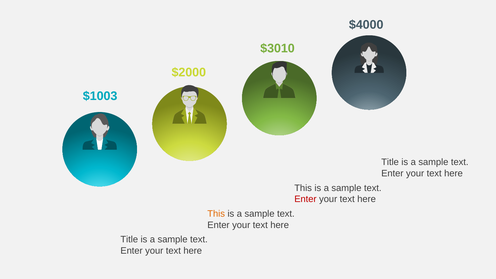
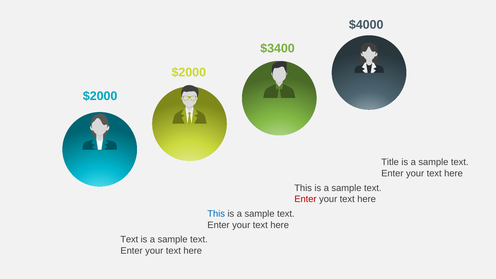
$3010: $3010 -> $3400 (278, 49)
$1003: $1003 -> $2000 (100, 96)
This colour: orange -> blue (216, 214)
Title: Title -> Text (129, 240)
